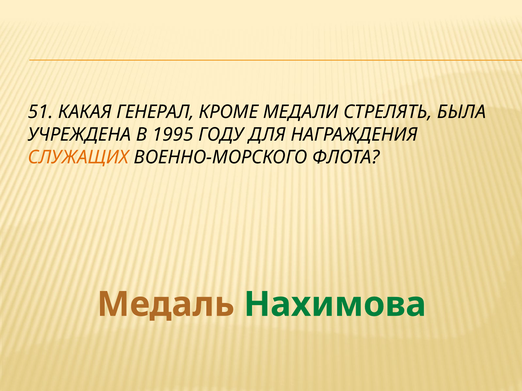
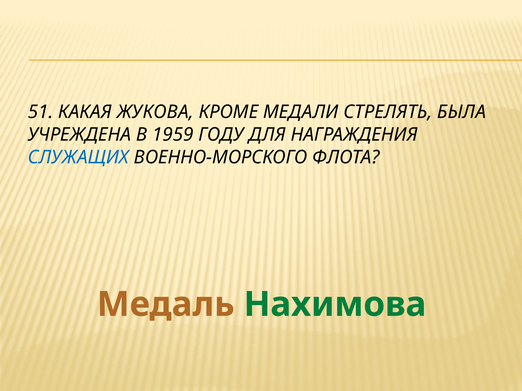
ГЕНЕРАЛ: ГЕНЕРАЛ -> ЖУКОВА (155, 112)
1995: 1995 -> 1959 (173, 135)
СЛУЖАЩИХ colour: orange -> blue (78, 157)
